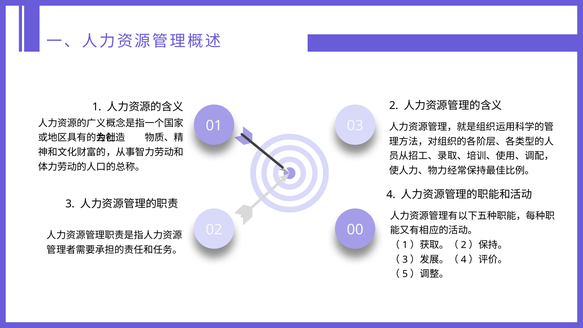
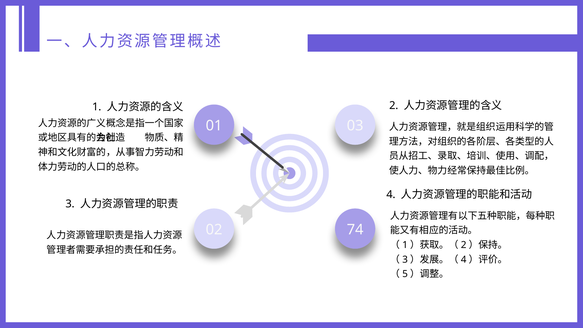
00: 00 -> 74 (355, 230)
